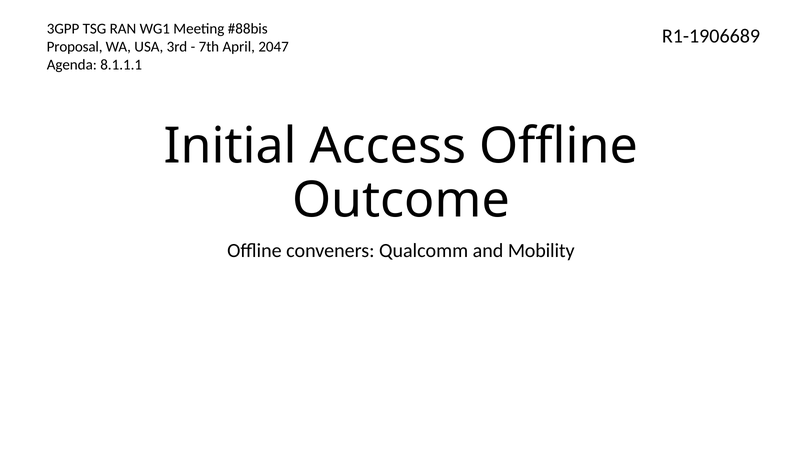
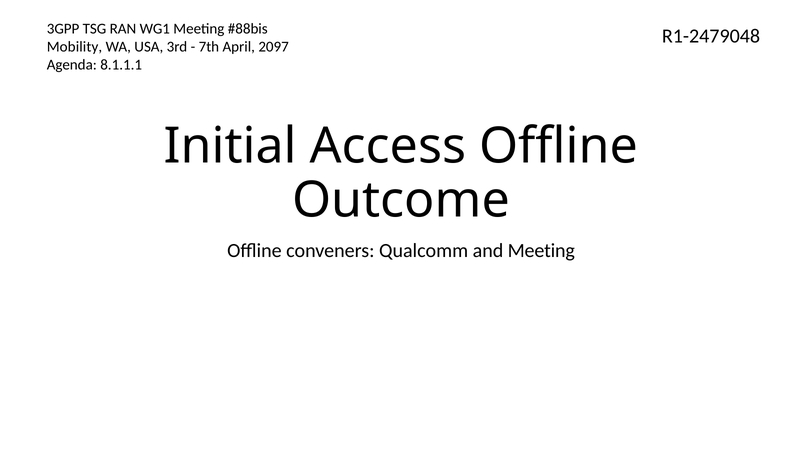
R1-1906689: R1-1906689 -> R1-2479048 (711, 36)
Proposal: Proposal -> Mobility (74, 47)
2047: 2047 -> 2097 (274, 47)
and Mobility: Mobility -> Meeting (541, 251)
